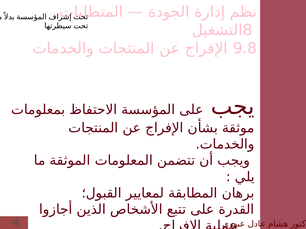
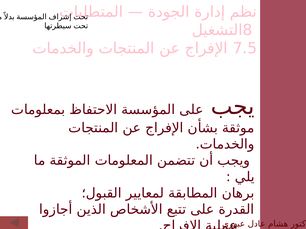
9.8: 9.8 -> 7.5 (245, 48)
